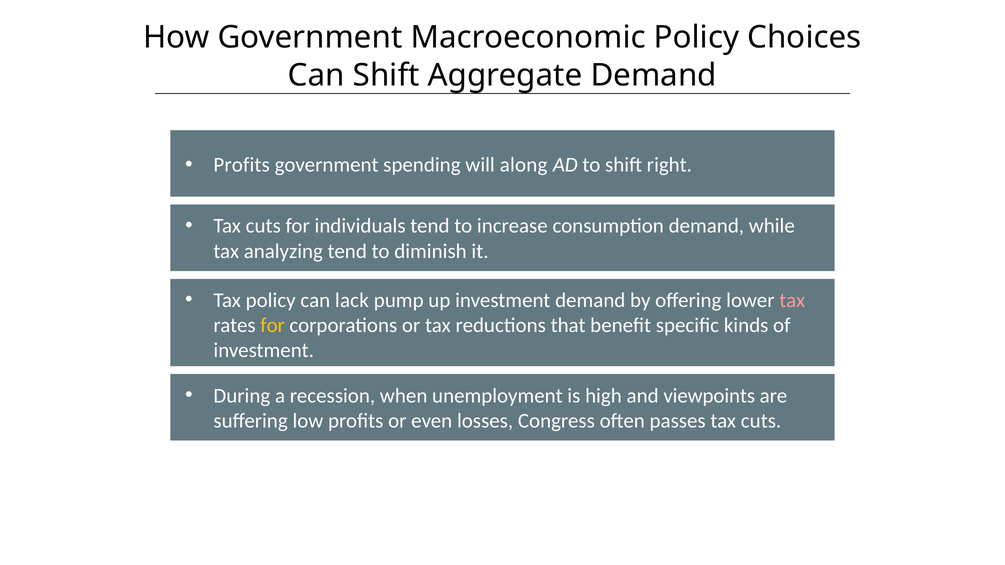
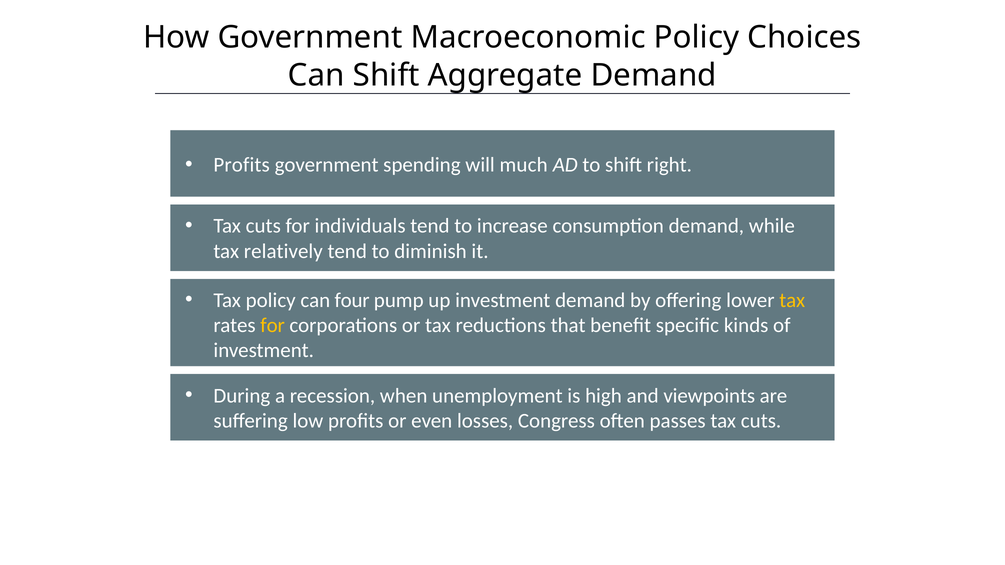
along: along -> much (524, 165)
analyzing: analyzing -> relatively (283, 251)
lack: lack -> four (352, 300)
tax colour: pink -> yellow (792, 300)
